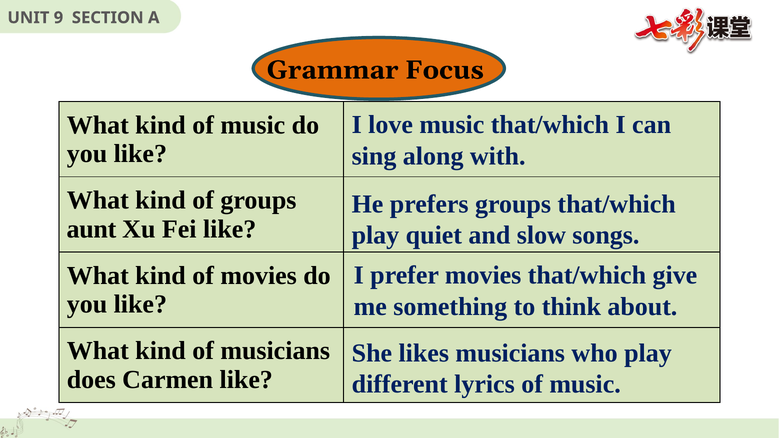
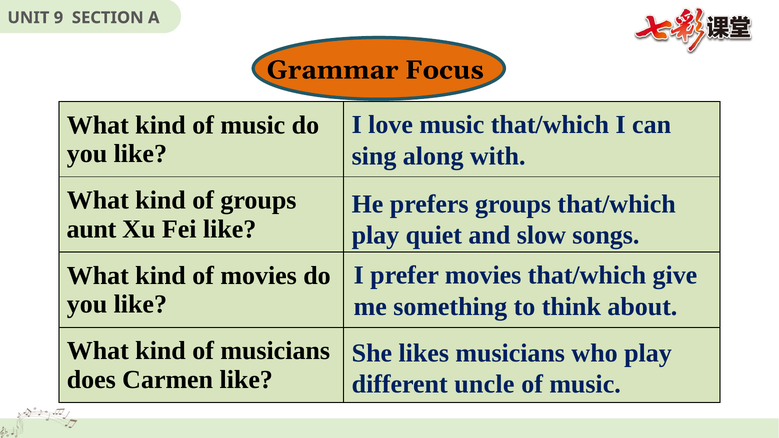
lyrics: lyrics -> uncle (484, 384)
